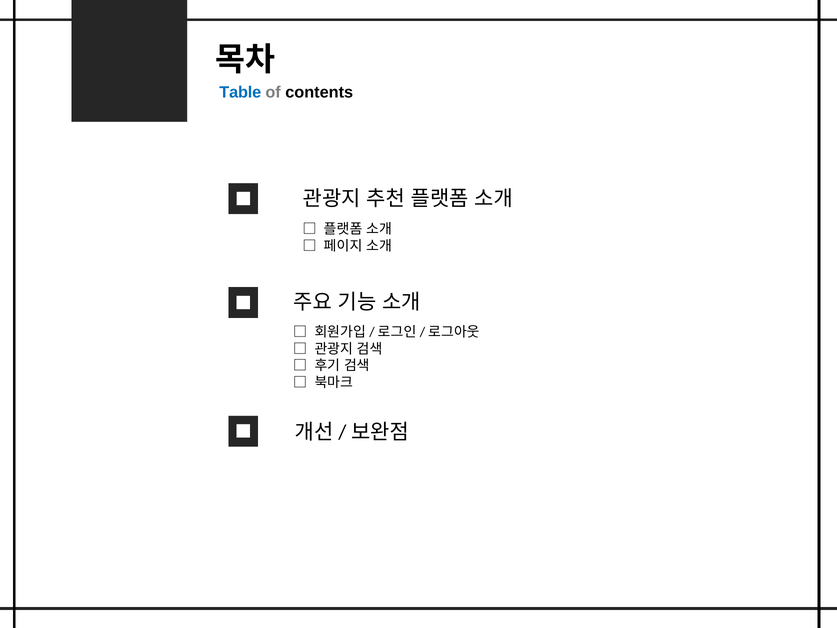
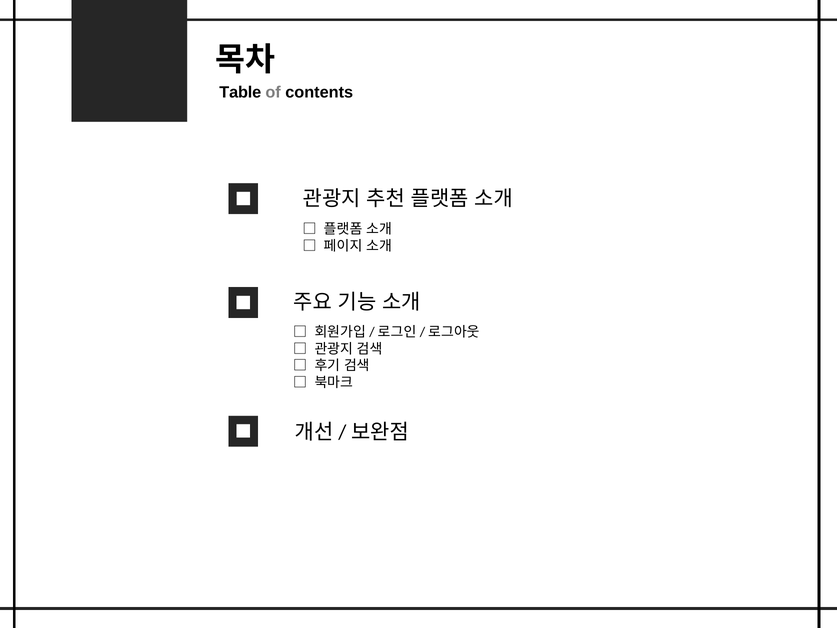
Table colour: blue -> black (240, 92)
